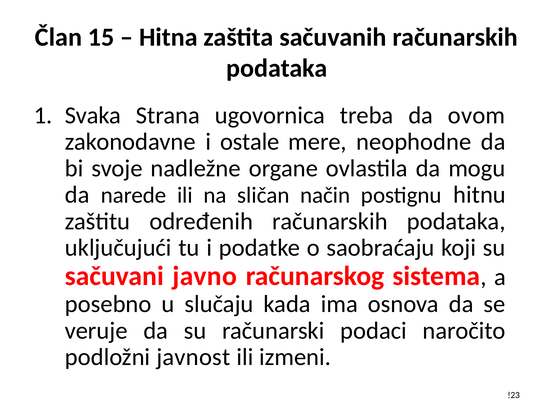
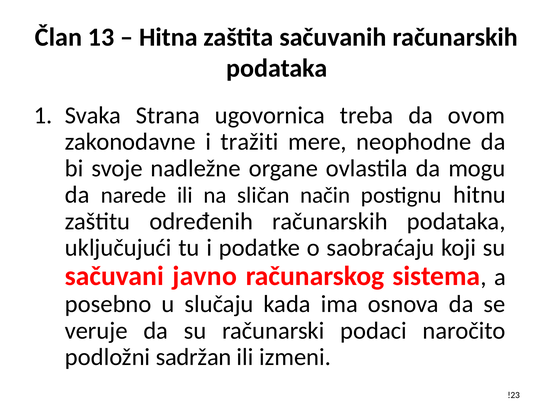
15: 15 -> 13 (101, 37)
ostale: ostale -> tražiti (250, 142)
javnost: javnost -> sadržan (194, 358)
